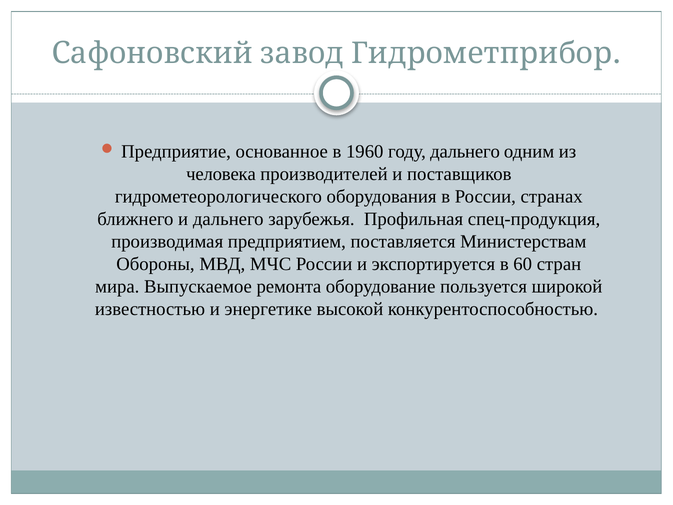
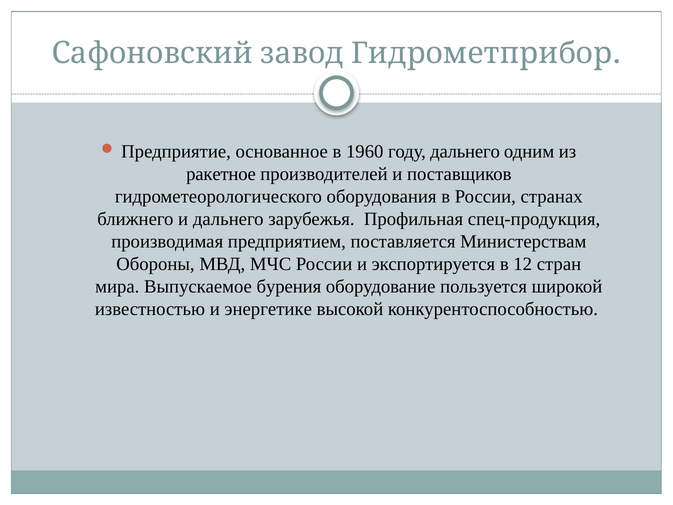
человека: человека -> ракетное (221, 174)
60: 60 -> 12 (523, 264)
ремонта: ремонта -> бурения (289, 286)
